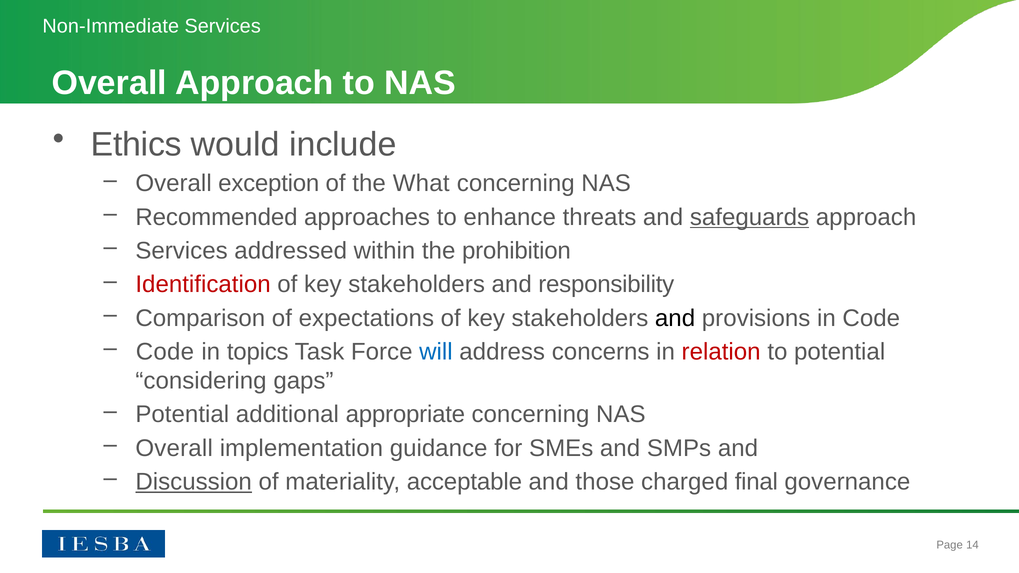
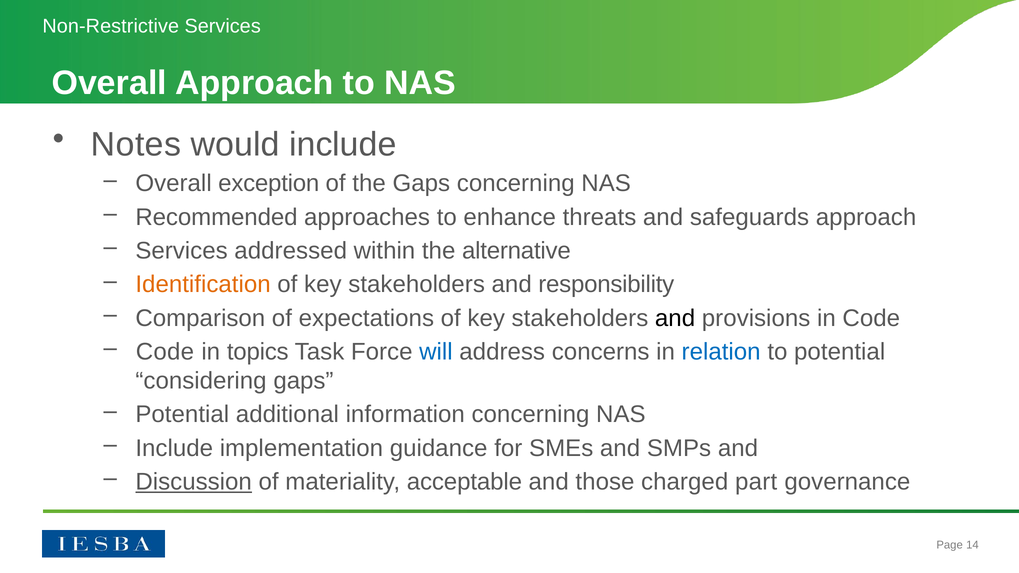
Non-Immediate: Non-Immediate -> Non-Restrictive (111, 26)
Ethics: Ethics -> Notes (136, 145)
the What: What -> Gaps (421, 184)
safeguards underline: present -> none (750, 217)
prohibition: prohibition -> alternative (516, 251)
Identification colour: red -> orange (203, 285)
relation colour: red -> blue (721, 352)
appropriate: appropriate -> information (405, 415)
Overall: Overall -> Include (174, 448)
final: final -> part (756, 482)
